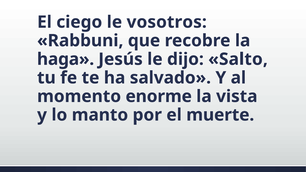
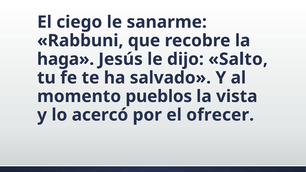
vosotros: vosotros -> sanarme (167, 22)
enorme: enorme -> pueblos (159, 96)
manto: manto -> acercó (100, 115)
muerte: muerte -> ofrecer (220, 115)
